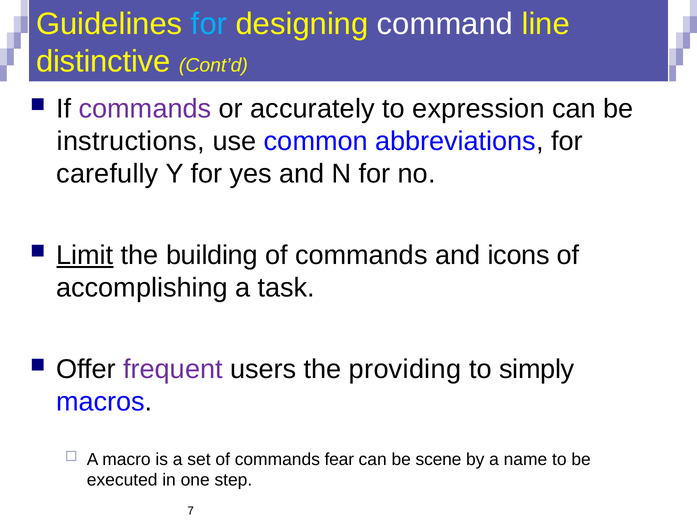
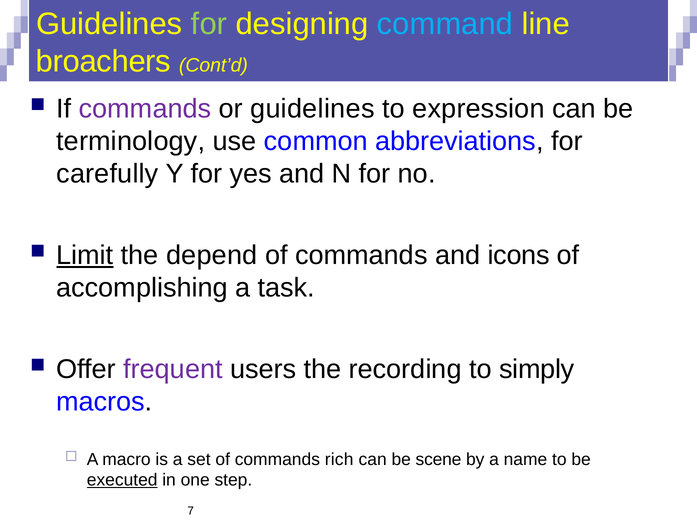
for colour: light blue -> light green (209, 24)
command colour: white -> light blue (445, 24)
distinctive: distinctive -> broachers (103, 61)
or accurately: accurately -> guidelines (312, 109)
instructions: instructions -> terminology (131, 141)
building: building -> depend (212, 255)
providing: providing -> recording (405, 369)
fear: fear -> rich (339, 459)
executed underline: none -> present (122, 480)
